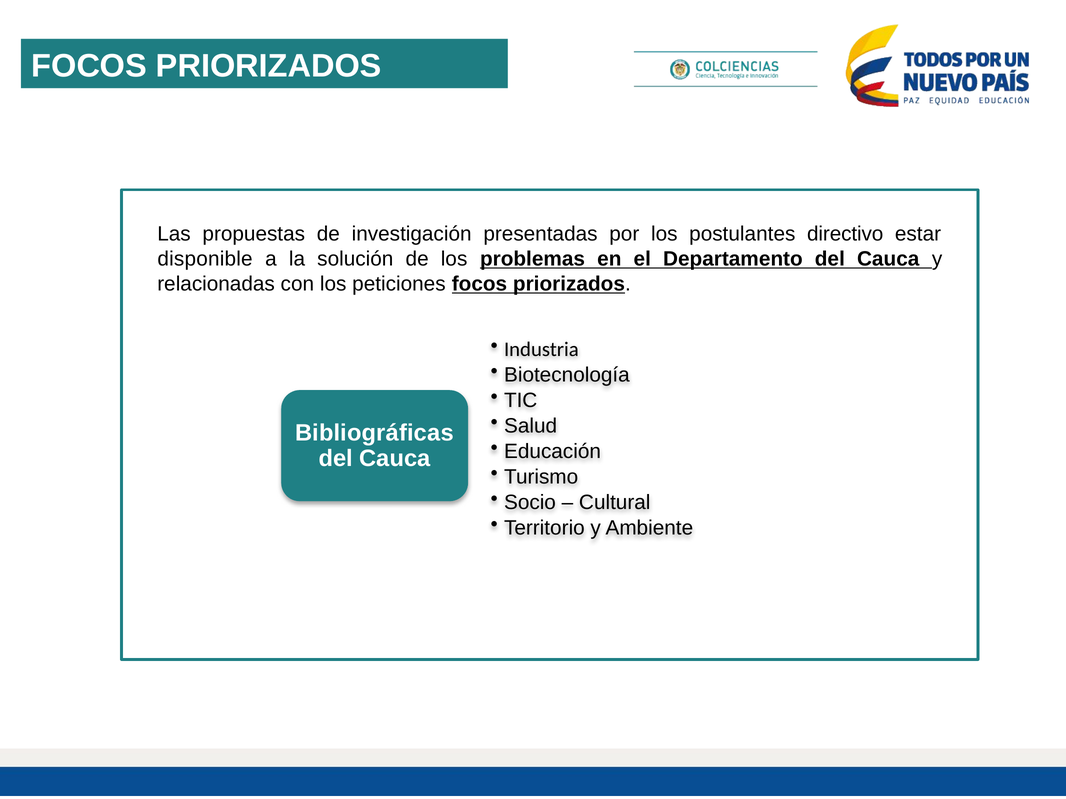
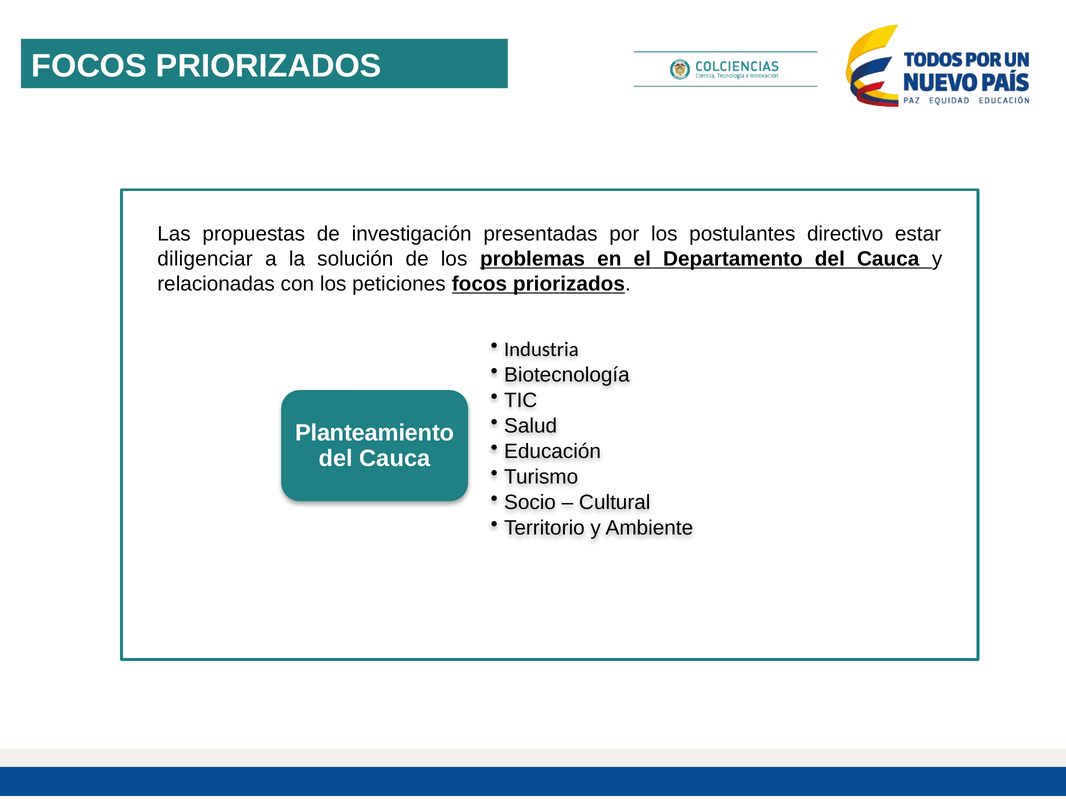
disponible: disponible -> diligenciar (205, 259)
Bibliográficas: Bibliográficas -> Planteamiento (375, 433)
